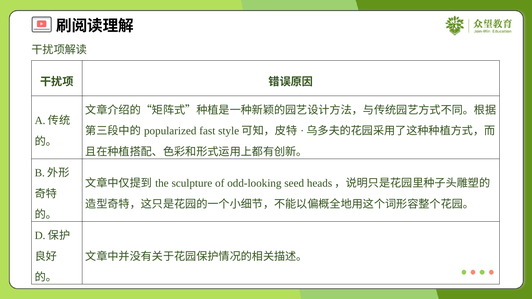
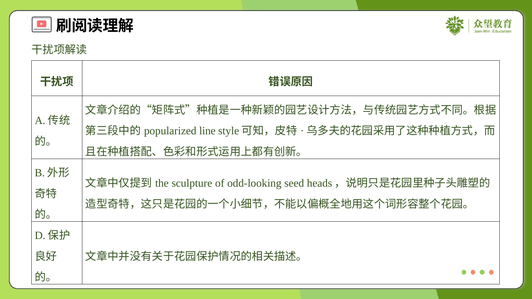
fast: fast -> line (207, 131)
